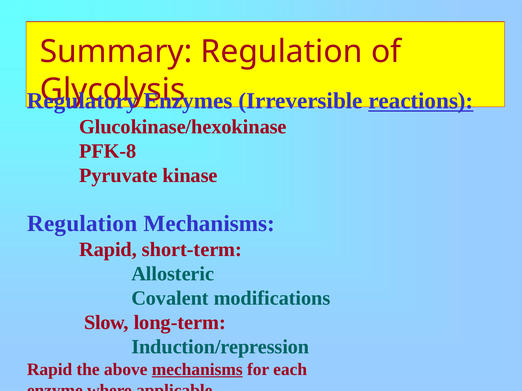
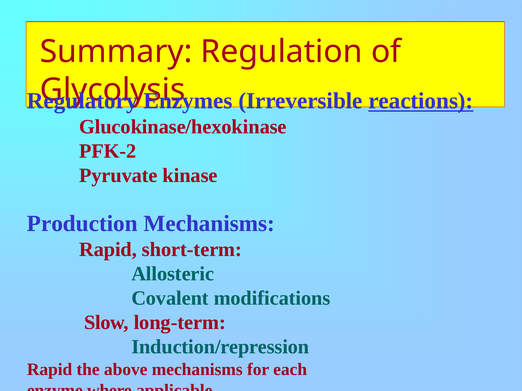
PFK-8: PFK-8 -> PFK-2 (108, 151)
Regulation: Regulation -> Production (82, 224)
mechanisms underline: present -> none (197, 370)
